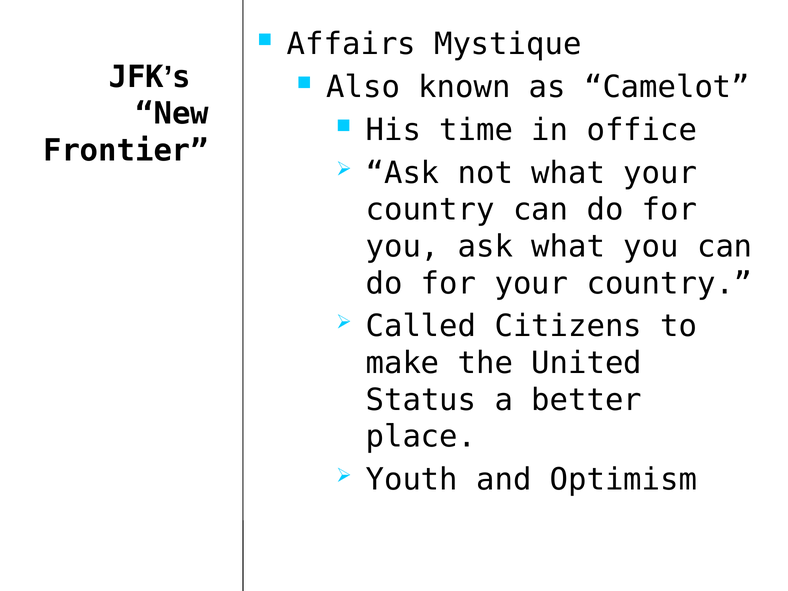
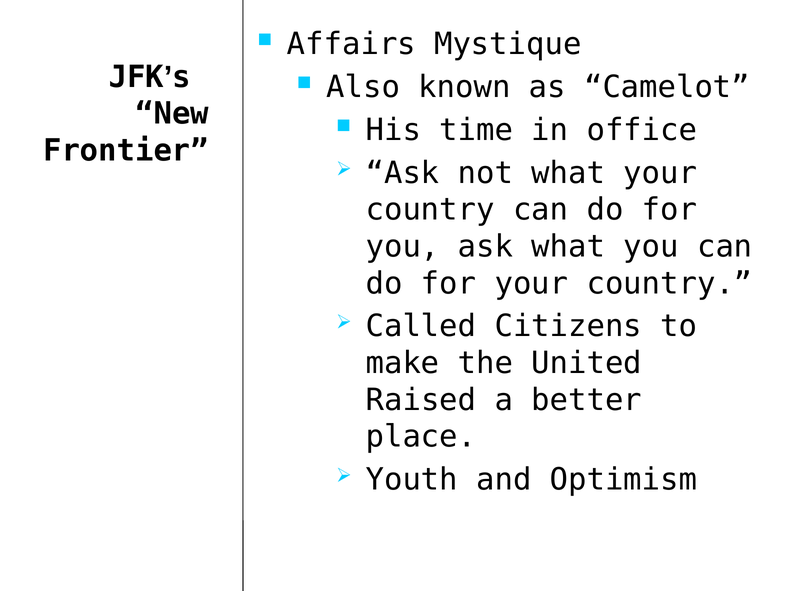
Status: Status -> Raised (421, 400)
